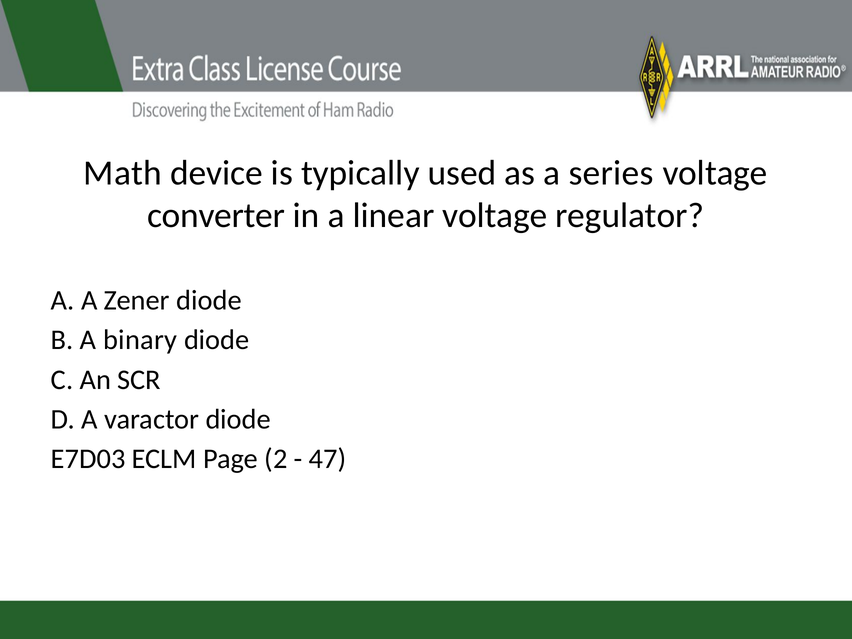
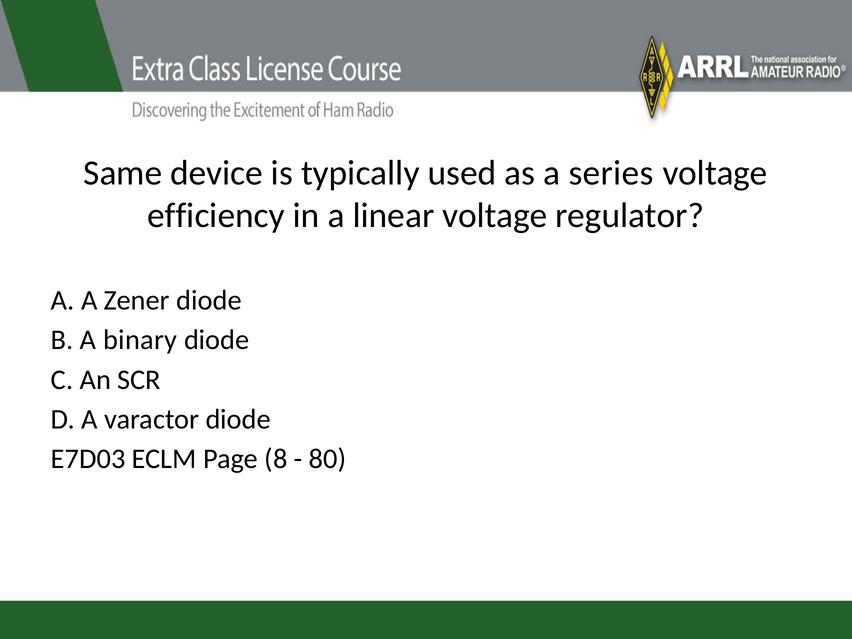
Math: Math -> Same (123, 173)
converter: converter -> efficiency (216, 215)
2: 2 -> 8 (276, 459)
47: 47 -> 80 (328, 459)
